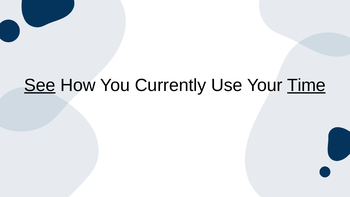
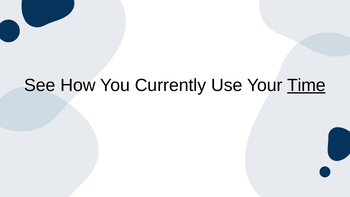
See underline: present -> none (40, 85)
